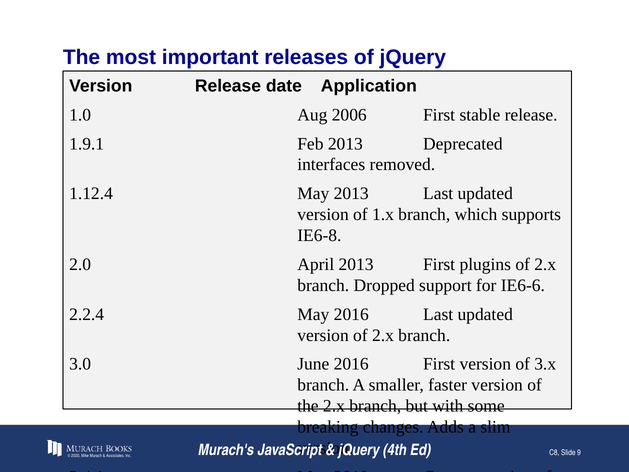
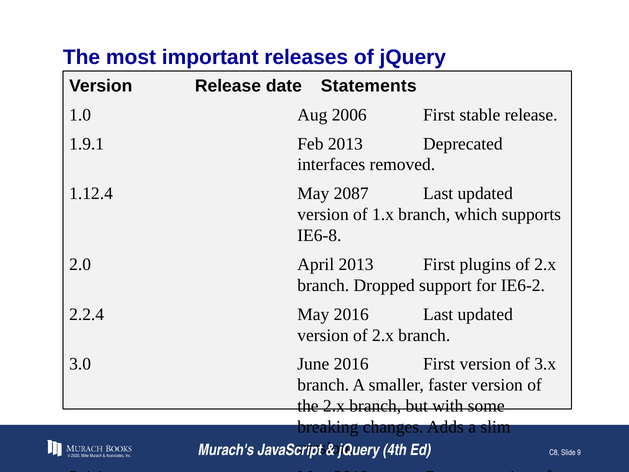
Application: Application -> Statements (369, 86)
May 2013: 2013 -> 2087 (351, 193)
IE6-6: IE6-6 -> IE6-2 (523, 285)
